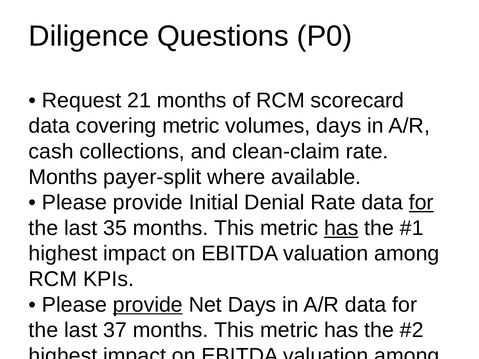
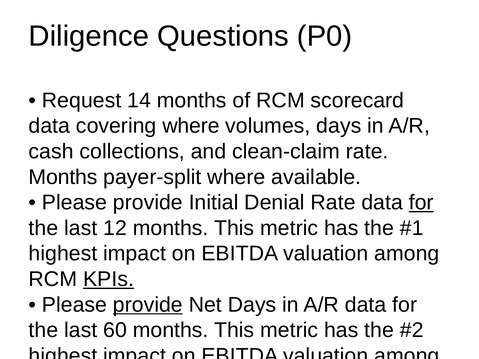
21: 21 -> 14 (139, 100)
covering metric: metric -> where (191, 126)
35: 35 -> 12 (115, 228)
has underline: present -> none (341, 228)
KPIs underline: none -> present (108, 279)
37: 37 -> 60 (115, 330)
